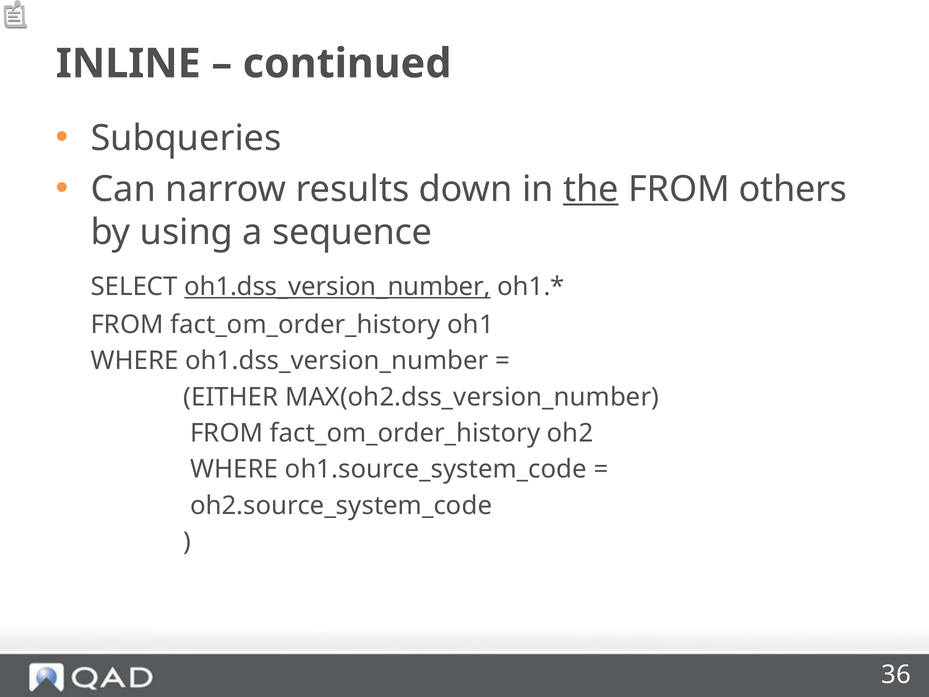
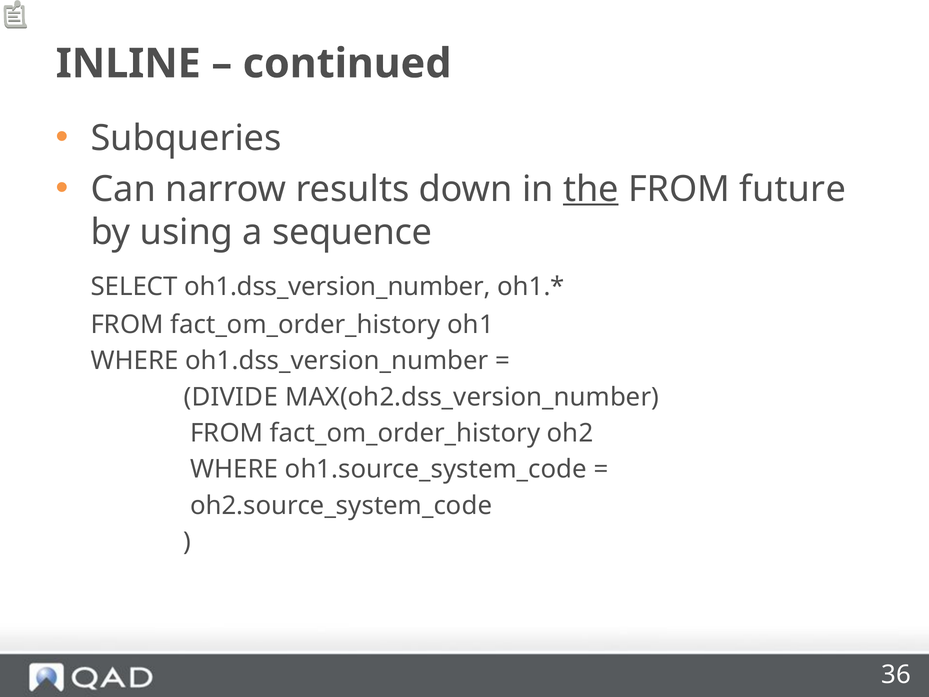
others: others -> future (793, 189)
oh1.dss_version_number underline: present -> none (338, 286)
EITHER: EITHER -> DIVIDE (231, 397)
